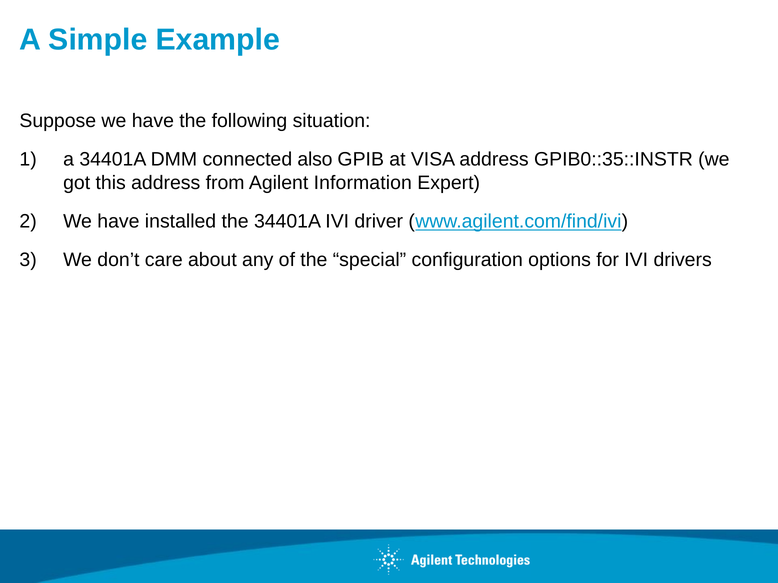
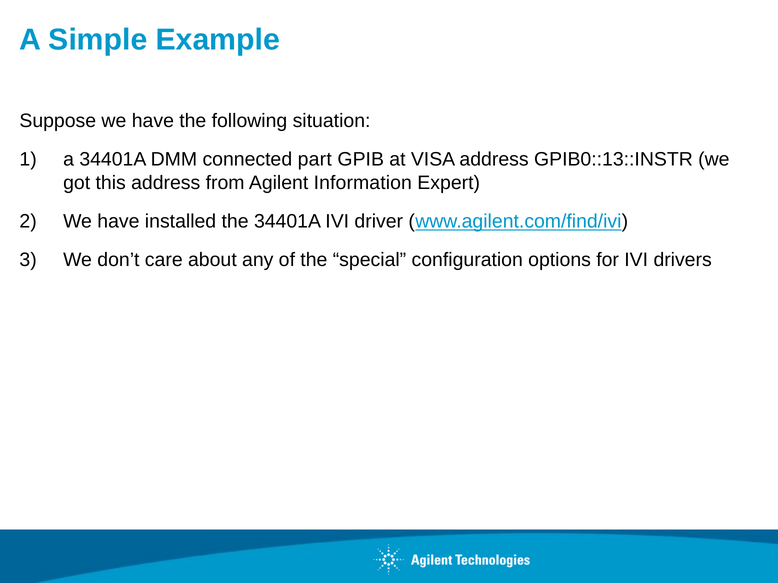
also: also -> part (315, 160)
GPIB0::35::INSTR: GPIB0::35::INSTR -> GPIB0::13::INSTR (613, 160)
